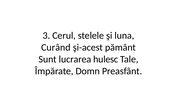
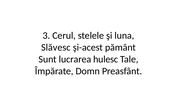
Curând: Curând -> Slăvesc (56, 47)
